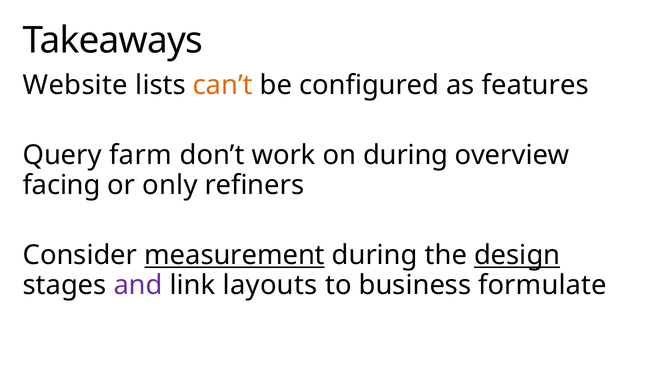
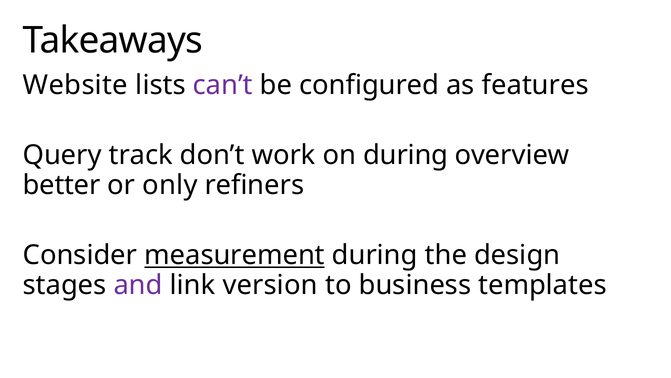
can’t colour: orange -> purple (223, 85)
farm: farm -> track (141, 155)
facing: facing -> better (62, 185)
design underline: present -> none (517, 255)
layouts: layouts -> version (270, 284)
formulate: formulate -> templates (542, 284)
